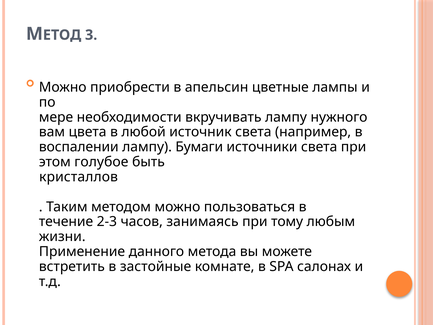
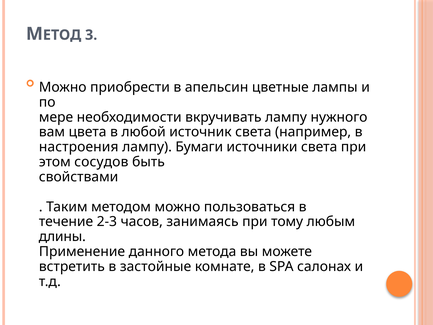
воспалении: воспалении -> настроения (79, 147)
голубое: голубое -> сосудов (101, 162)
кристаллов: кристаллов -> свойствами (79, 177)
жизни: жизни -> длины (62, 237)
